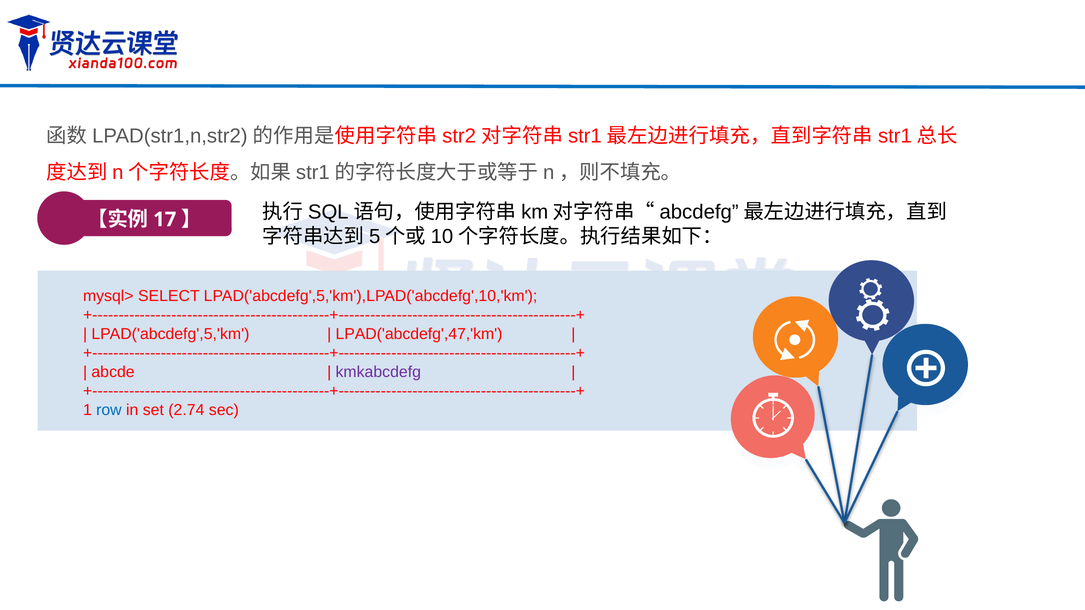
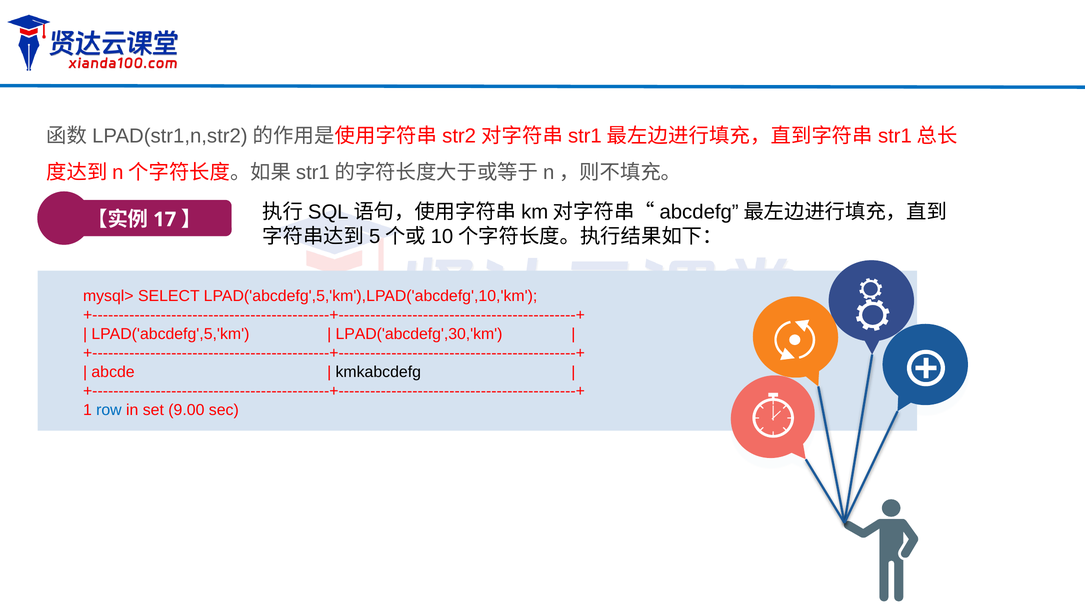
LPAD('abcdefg',47,'km: LPAD('abcdefg',47,'km -> LPAD('abcdefg',30,'km (419, 334)
kmkabcdefg colour: purple -> black (378, 372)
2.74: 2.74 -> 9.00 (186, 410)
